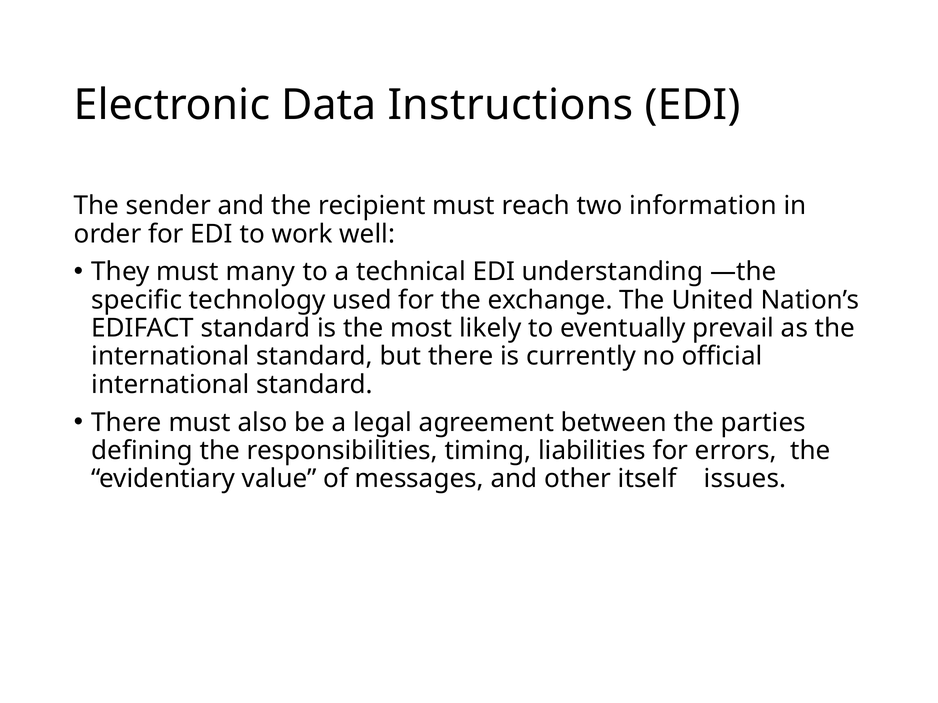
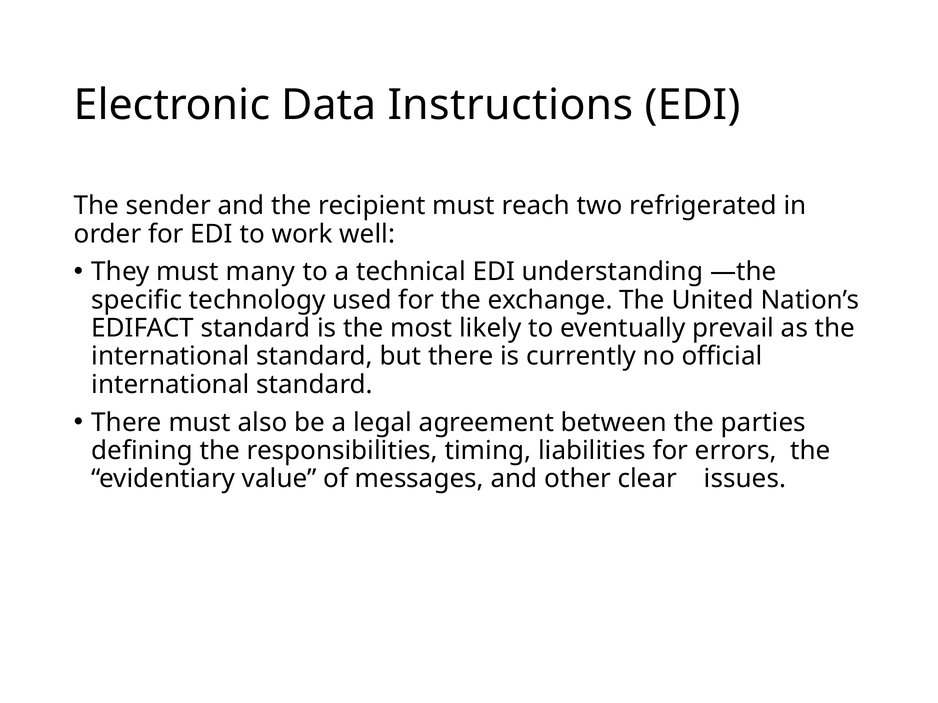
information: information -> refrigerated (703, 206)
itself: itself -> clear (647, 479)
